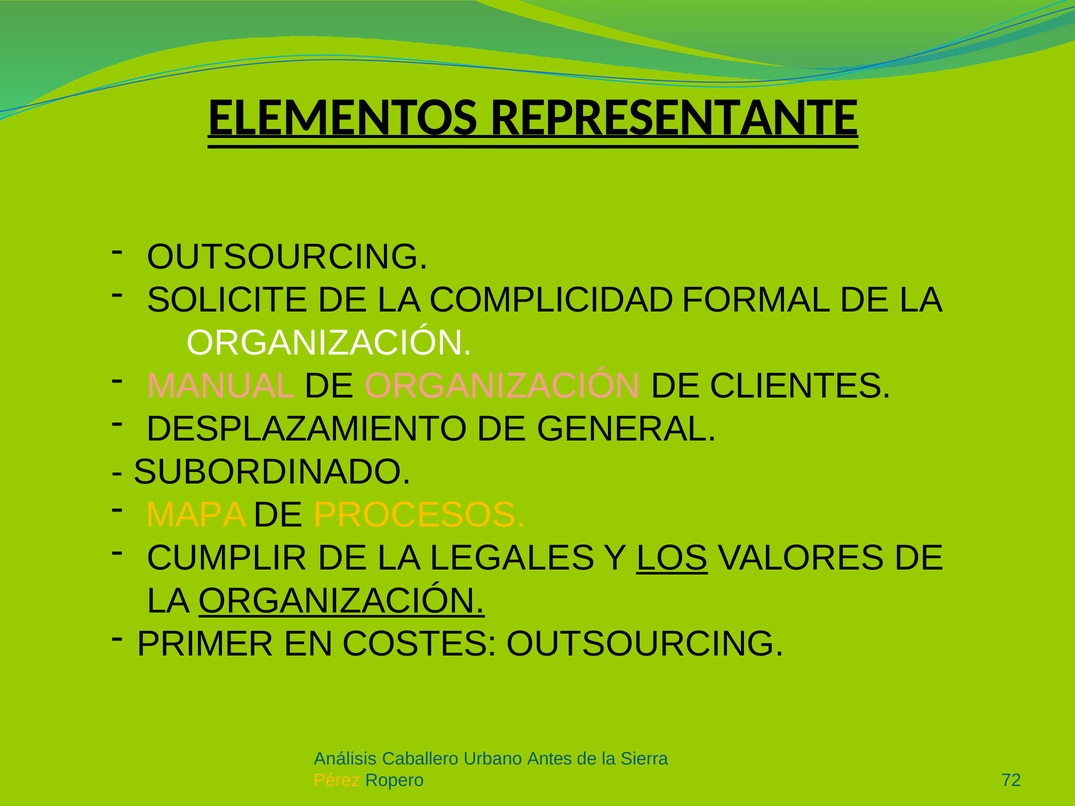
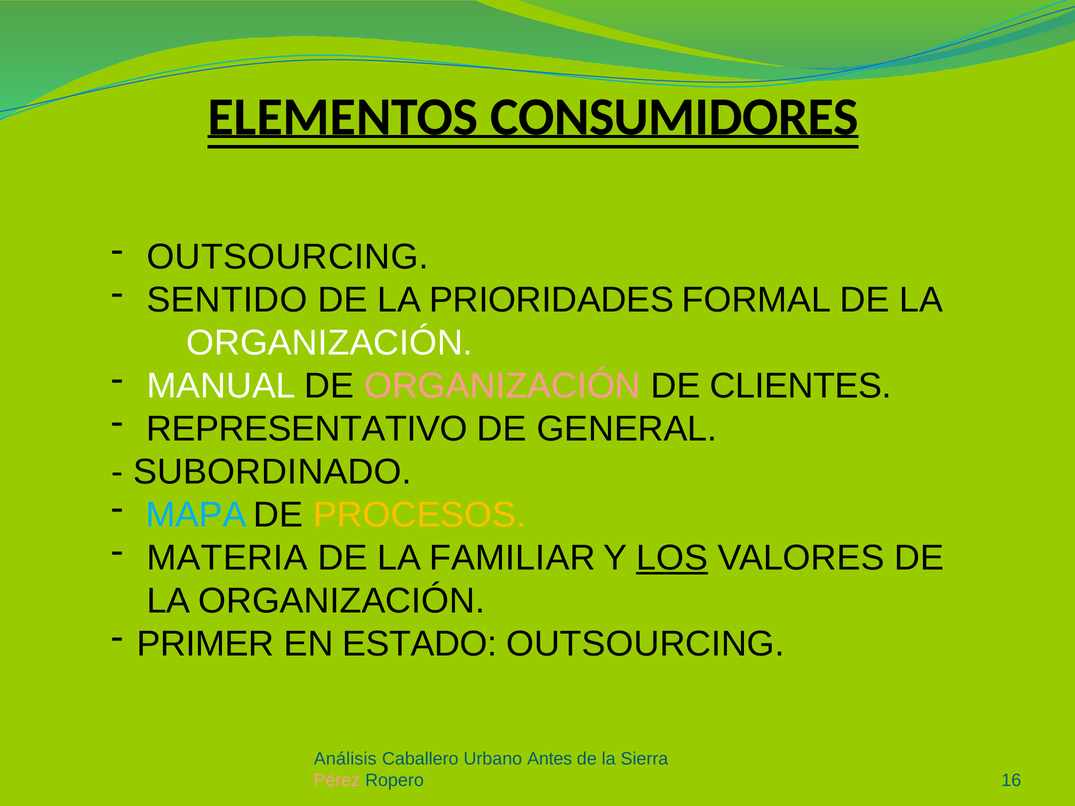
REPRESENTANTE: REPRESENTANTE -> CONSUMIDORES (675, 117)
SOLICITE: SOLICITE -> SENTIDO (227, 300)
COMPLICIDAD: COMPLICIDAD -> PRIORIDADES (552, 300)
MANUAL colour: pink -> white (221, 386)
DESPLAZAMIENTO: DESPLAZAMIENTO -> REPRESENTATIVO (307, 429)
MAPA colour: yellow -> light blue (196, 515)
CUMPLIR: CUMPLIR -> MATERIA (227, 558)
LEGALES: LEGALES -> FAMILIAR (512, 558)
ORGANIZACIÓN underline: present -> none (342, 601)
COSTES: COSTES -> ESTADO (420, 644)
Pérez colour: yellow -> pink (337, 781)
72: 72 -> 16 (1011, 781)
